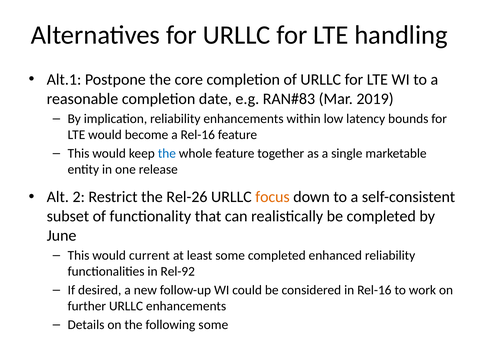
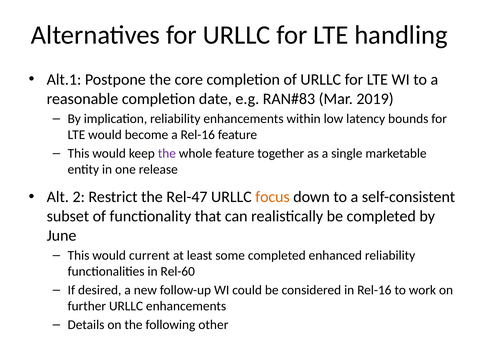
the colour: blue -> purple (167, 153)
Rel-26: Rel-26 -> Rel-47 (187, 197)
Rel-92: Rel-92 -> Rel-60 (178, 271)
following some: some -> other (213, 324)
